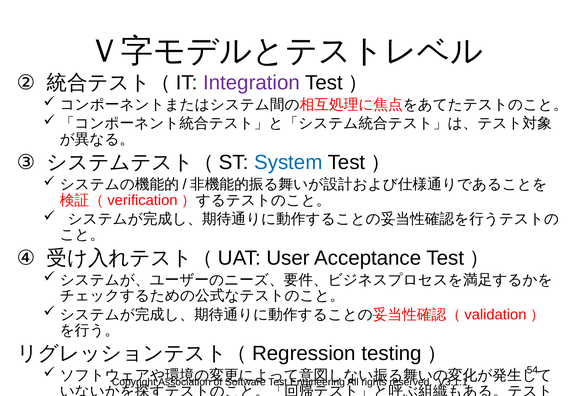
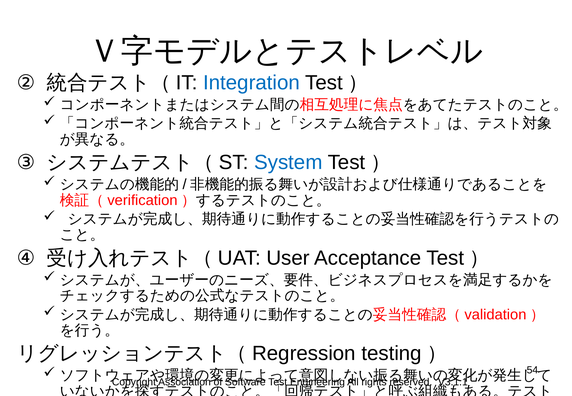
Integration colour: purple -> blue (252, 83)
